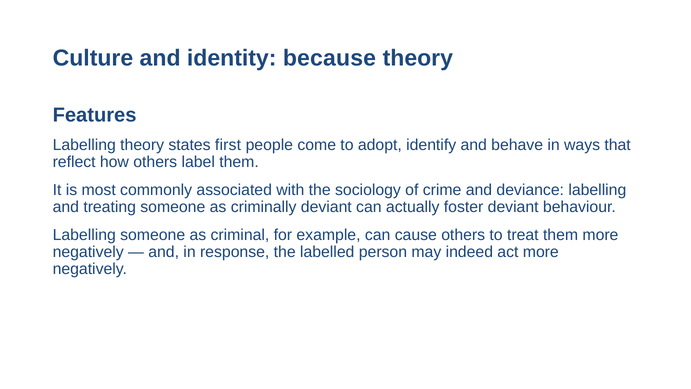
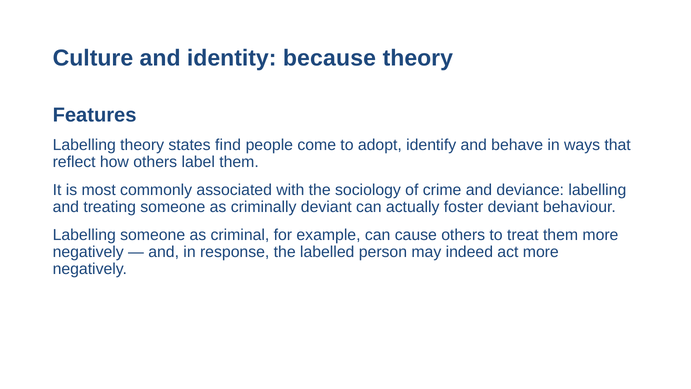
first: first -> find (228, 145)
